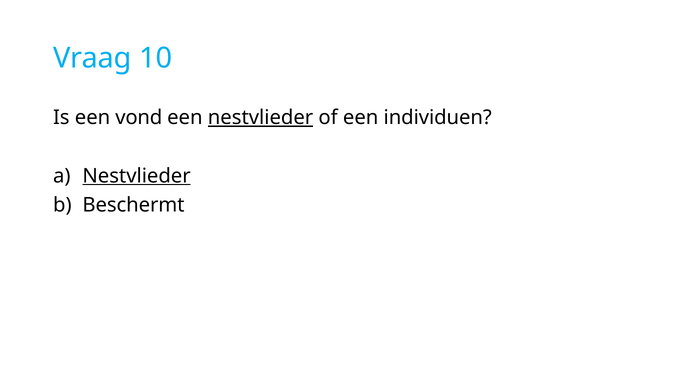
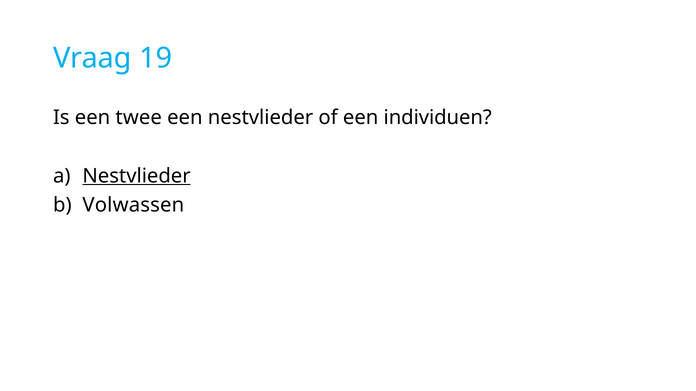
10: 10 -> 19 (156, 58)
vond: vond -> twee (139, 118)
nestvlieder underline: present -> none (261, 118)
Beschermt: Beschermt -> Volwassen (133, 205)
